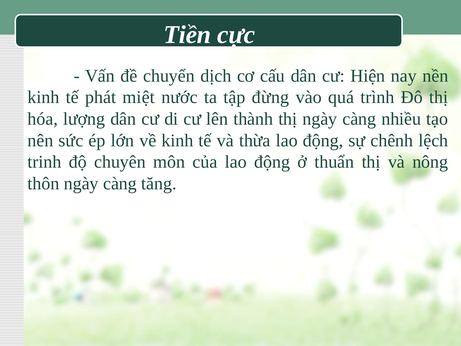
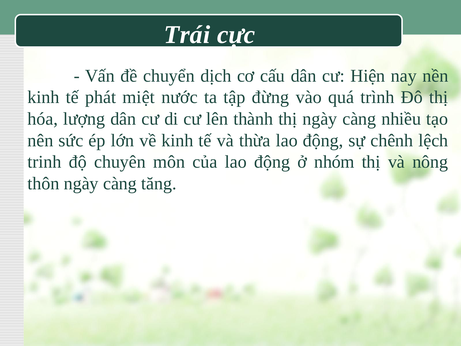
Tiền: Tiền -> Trái (187, 35)
thuẩn: thuẩn -> nhóm (334, 162)
